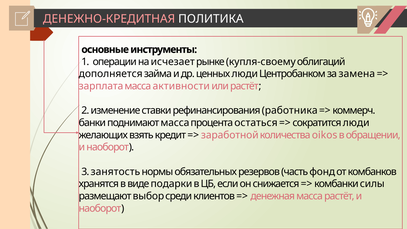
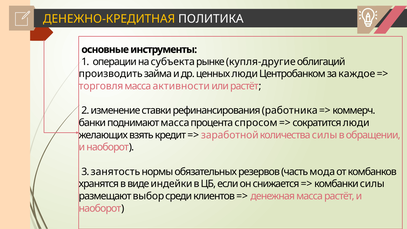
ДЕНЕЖНО-КРЕДИТНАЯ colour: pink -> yellow (109, 19)
исчезает: исчезает -> субъекта (173, 62)
купля-своему: купля-своему -> купля-другие (261, 62)
дополняется: дополняется -> производить (111, 74)
замена: замена -> каждое (357, 74)
зарплата: зарплата -> торговля (101, 86)
остаться: остаться -> спросом (256, 123)
количества oikos: oikos -> силы (325, 135)
фонд: фонд -> мода (322, 172)
подарки: подарки -> индейки (171, 184)
